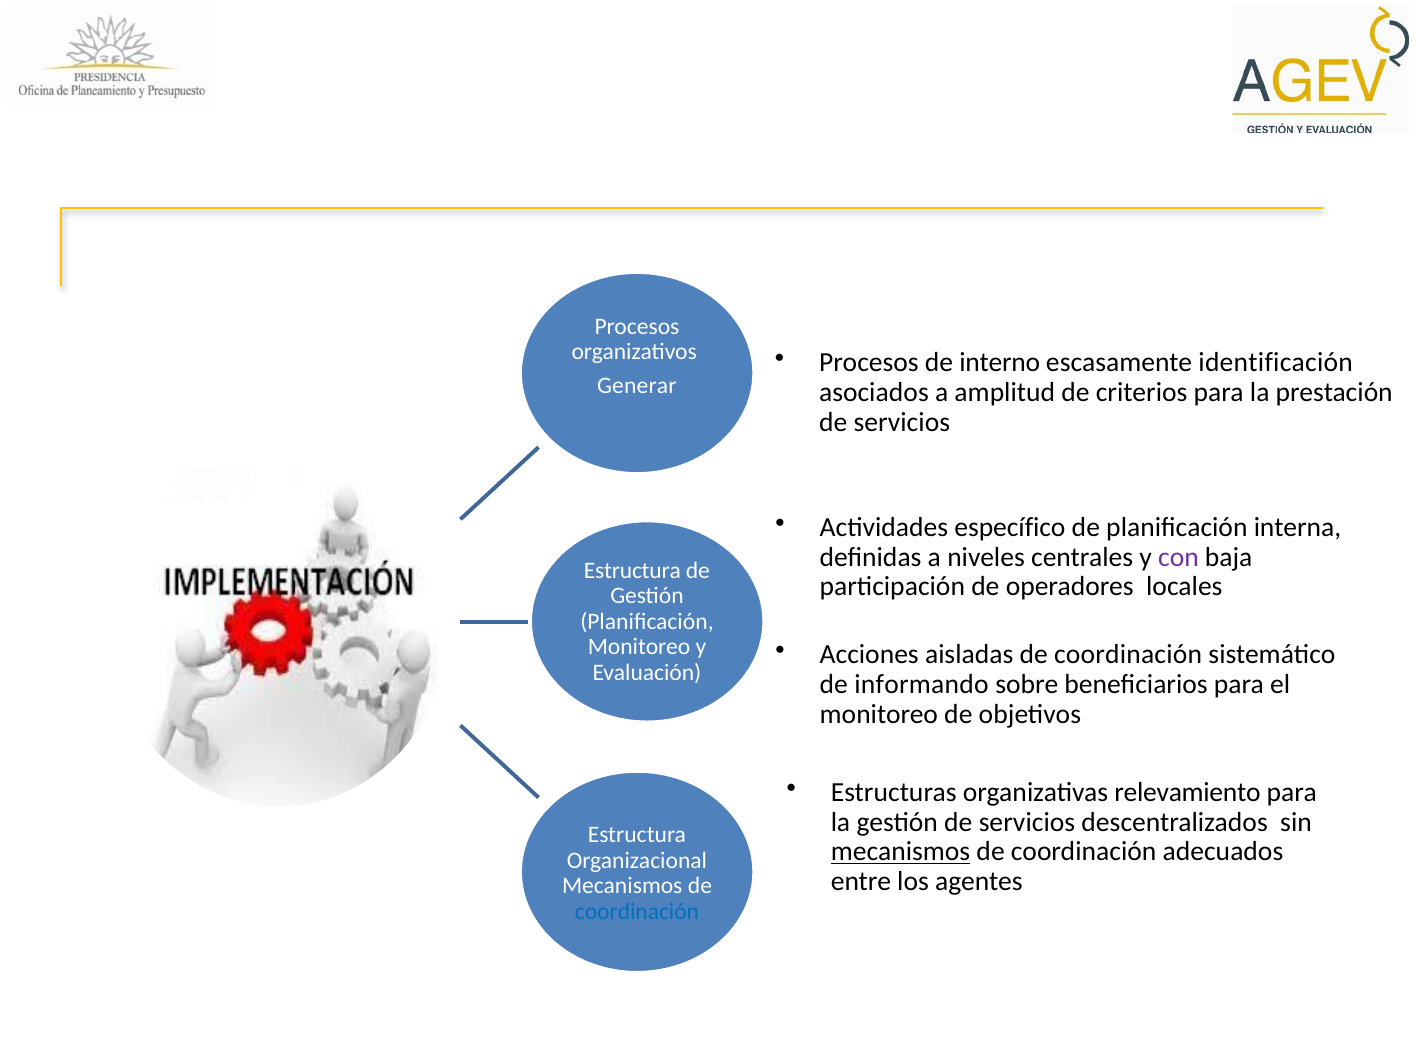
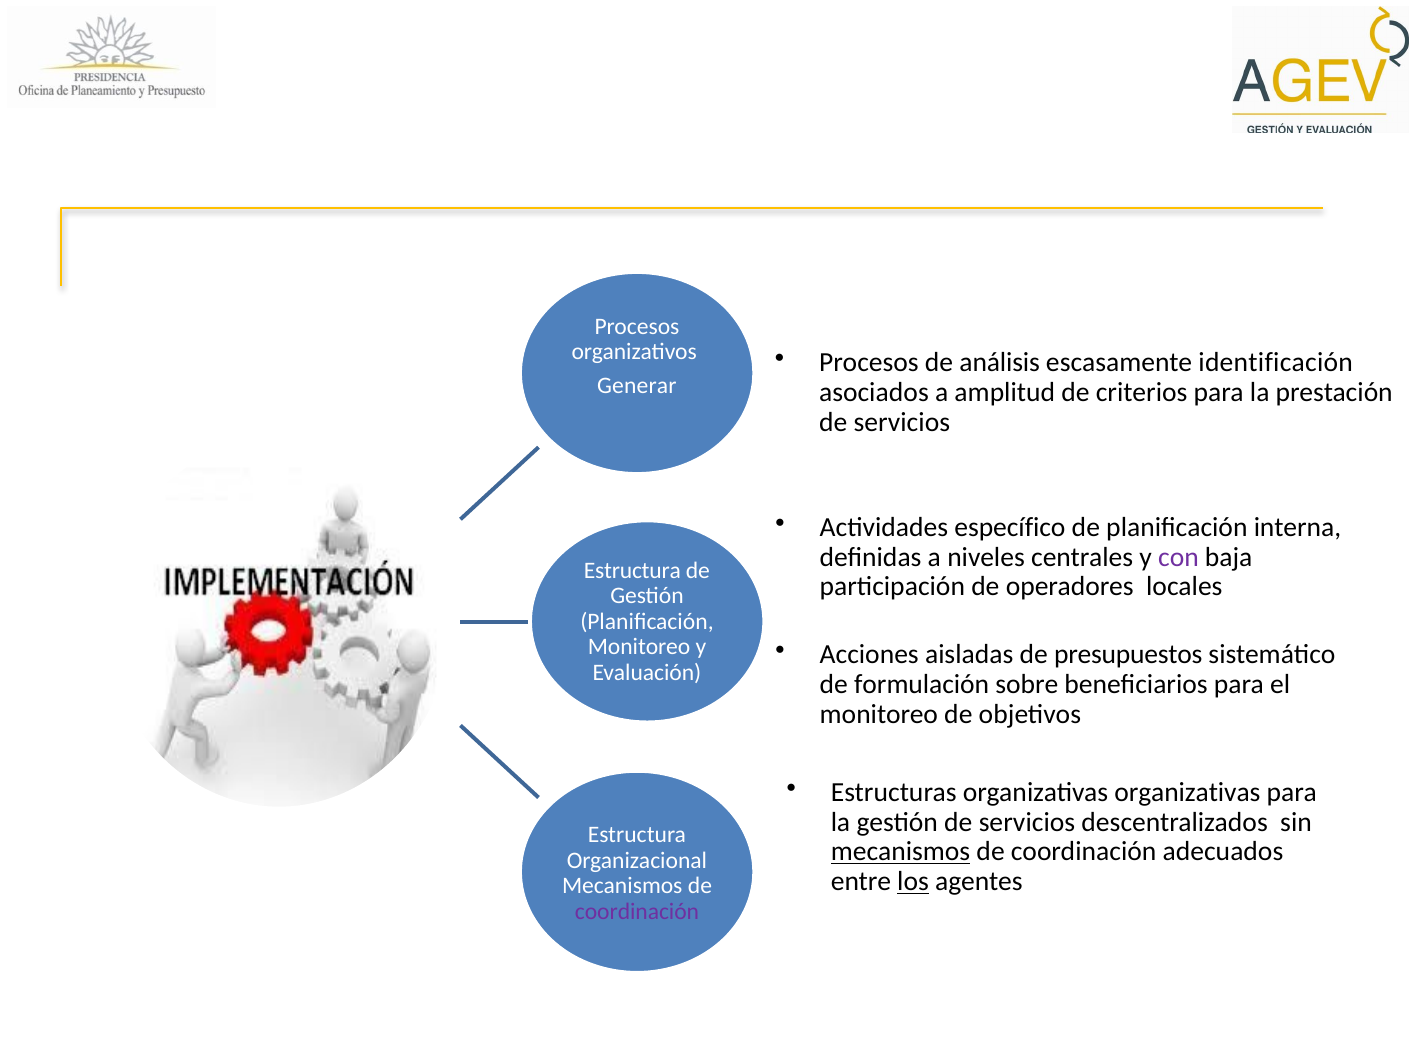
interno: interno -> análisis (1000, 363)
aisladas de coordinación: coordinación -> presupuestos (1128, 654)
informando: informando -> formulación (922, 684)
organizativas relevamiento: relevamiento -> organizativas (1187, 792)
los underline: none -> present (913, 881)
coordinación colour: blue -> purple (637, 911)
